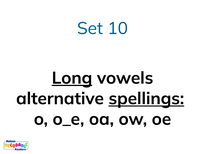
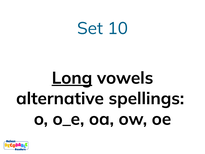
spellings underline: present -> none (146, 98)
